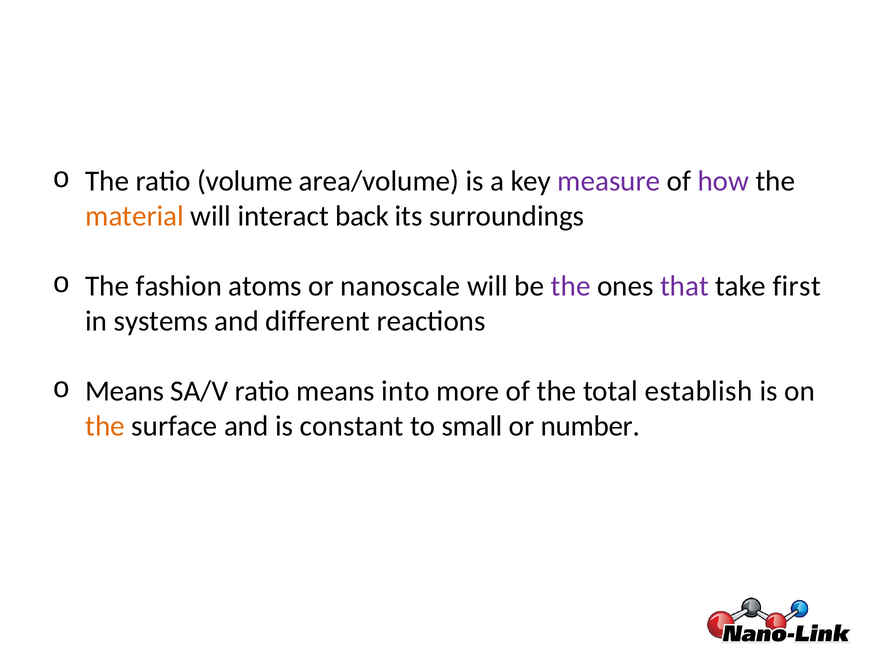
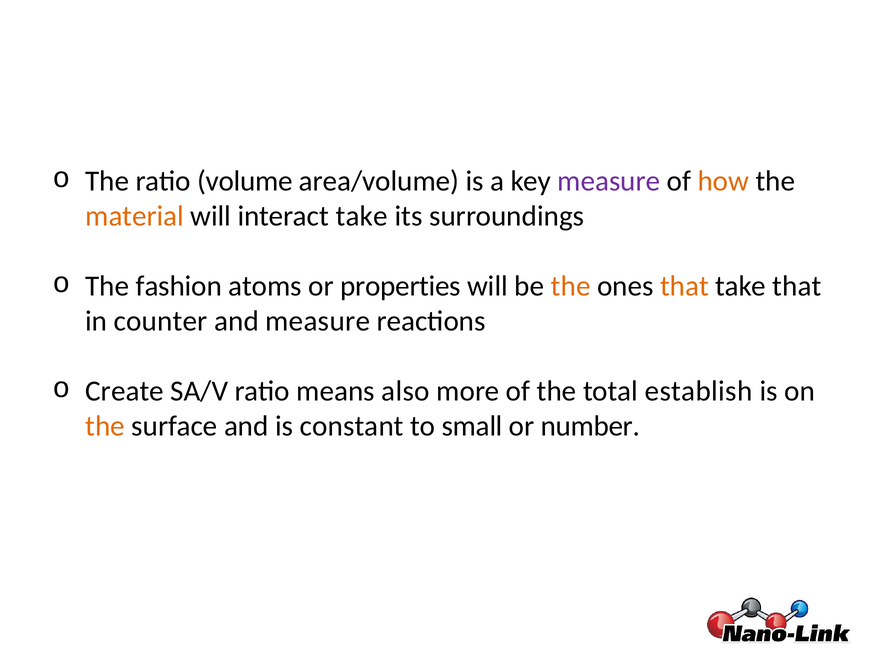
how colour: purple -> orange (723, 181)
interact back: back -> take (362, 216)
nanoscale: nanoscale -> properties (401, 286)
the colour: purple -> orange (571, 286)
that colour: purple -> orange (685, 286)
take first: first -> that (797, 286)
systems: systems -> counter (161, 321)
and different: different -> measure (318, 321)
Means: Means -> Create (125, 391)
into: into -> also (405, 391)
